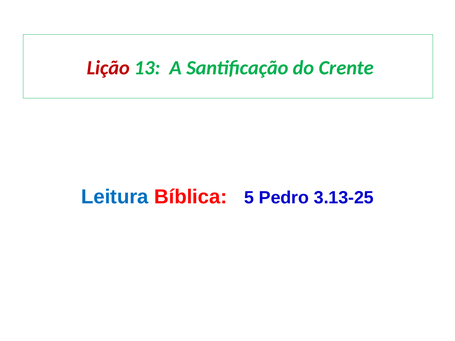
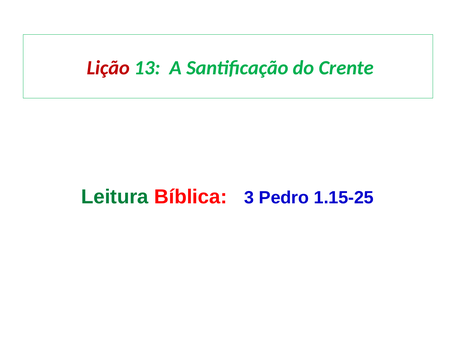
Leitura colour: blue -> green (115, 197)
5: 5 -> 3 (249, 198)
3.13-25: 3.13-25 -> 1.15-25 (344, 198)
